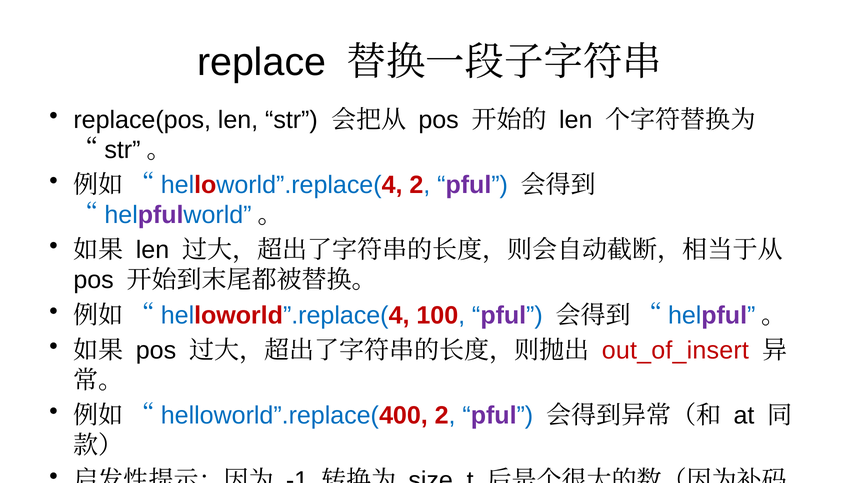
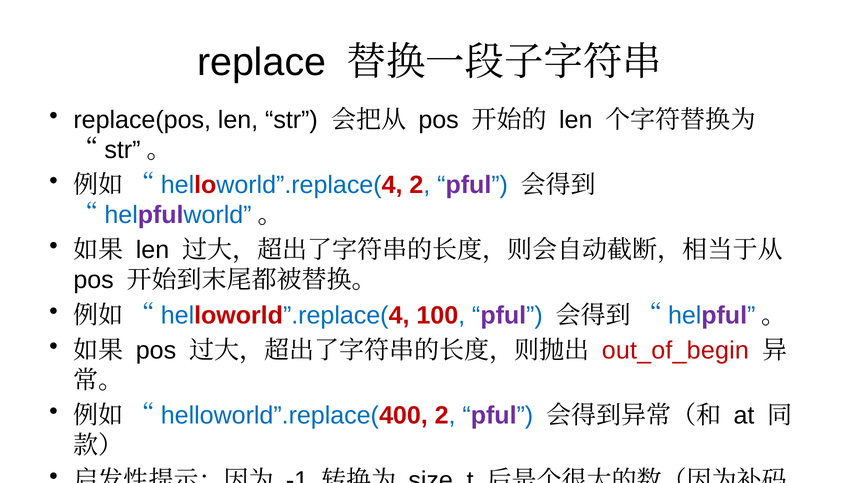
out_of_insert: out_of_insert -> out_of_begin (675, 351)
